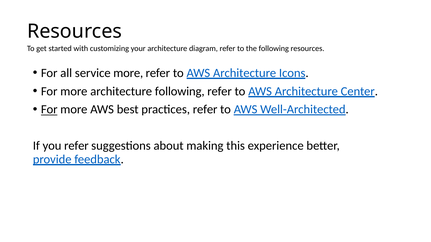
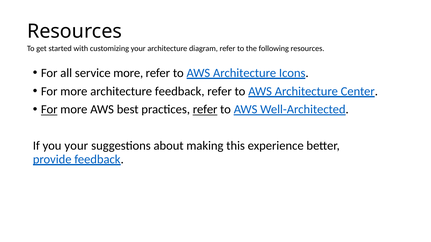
architecture following: following -> feedback (180, 91)
refer underline: none -> present (205, 110)
you refer: refer -> your (76, 146)
